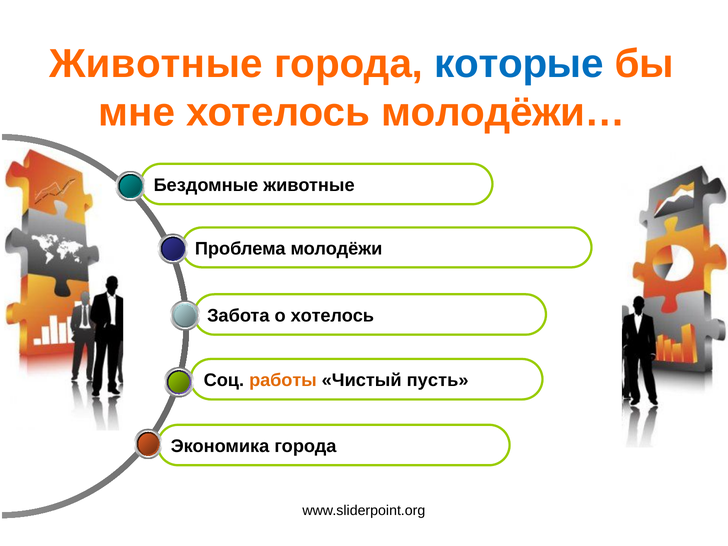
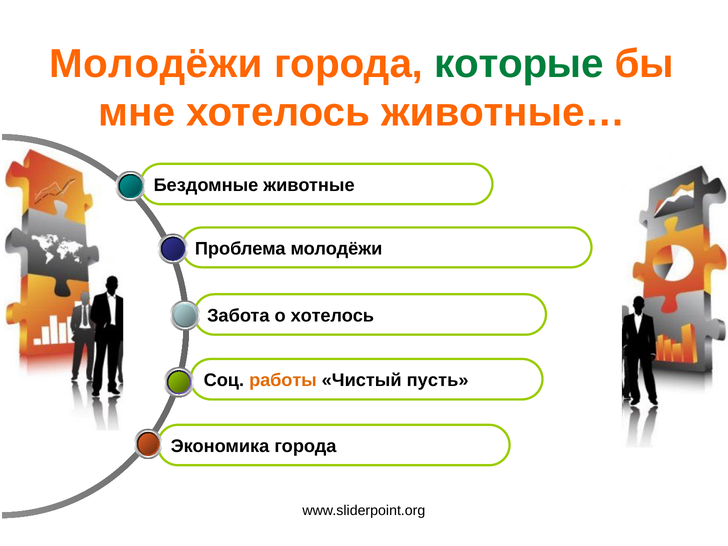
Животные: Животные -> Молодёжи (156, 64)
которые colour: blue -> green (519, 64)
молодёжи…: молодёжи… -> животные… (503, 112)
